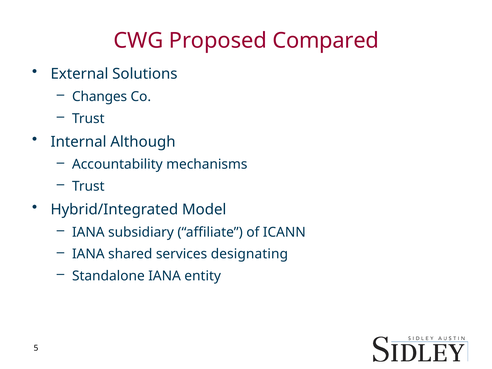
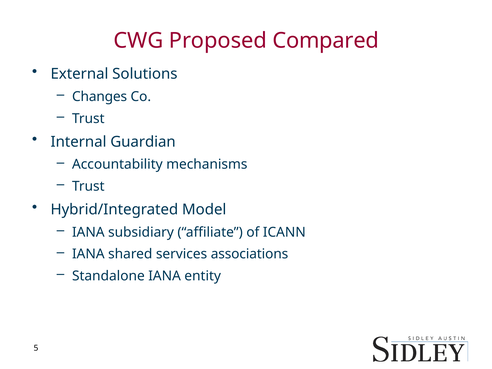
Although: Although -> Guardian (143, 142)
designating: designating -> associations (249, 254)
